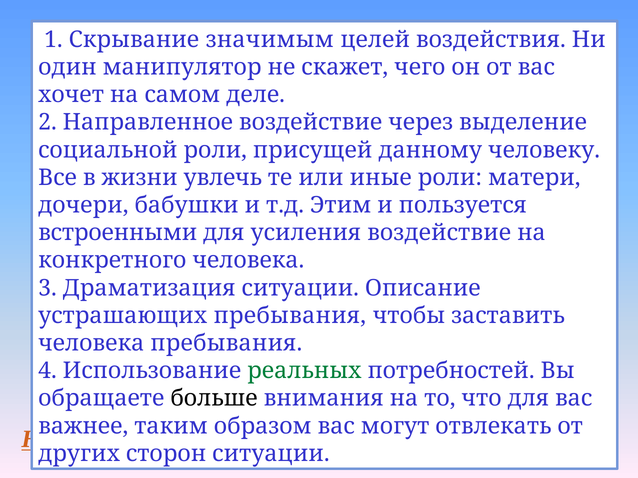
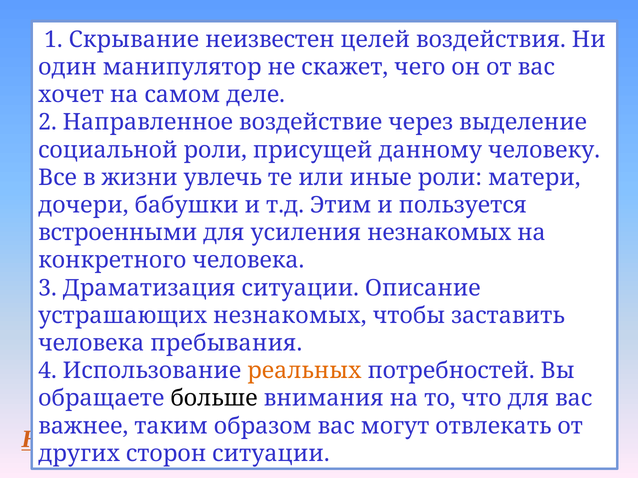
значимым: значимым -> неизвестен (270, 40)
усиления воздействие: воздействие -> незнакомых (439, 233)
устрашающих пребывания: пребывания -> незнакомых (290, 316)
реальных colour: green -> orange (304, 371)
